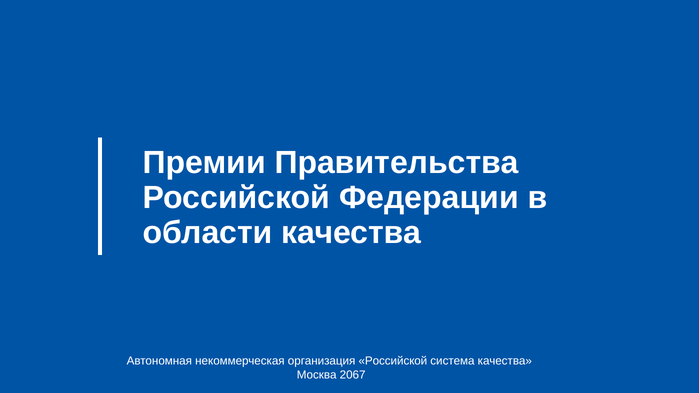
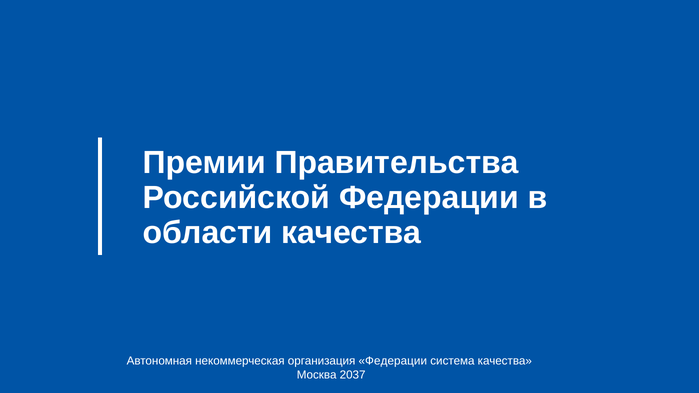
организация Российской: Российской -> Федерации (393, 361)
2067: 2067 -> 2037 (353, 375)
